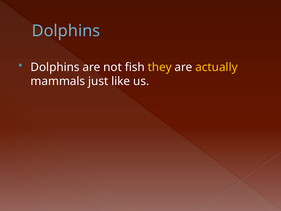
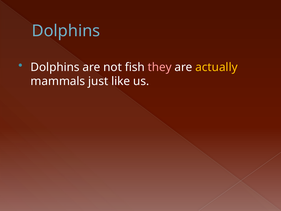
they colour: yellow -> pink (160, 67)
